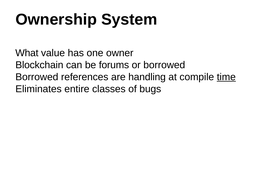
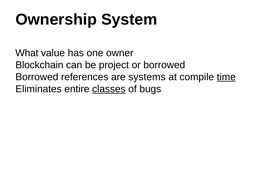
forums: forums -> project (114, 65)
handling: handling -> systems (147, 77)
classes underline: none -> present (109, 89)
